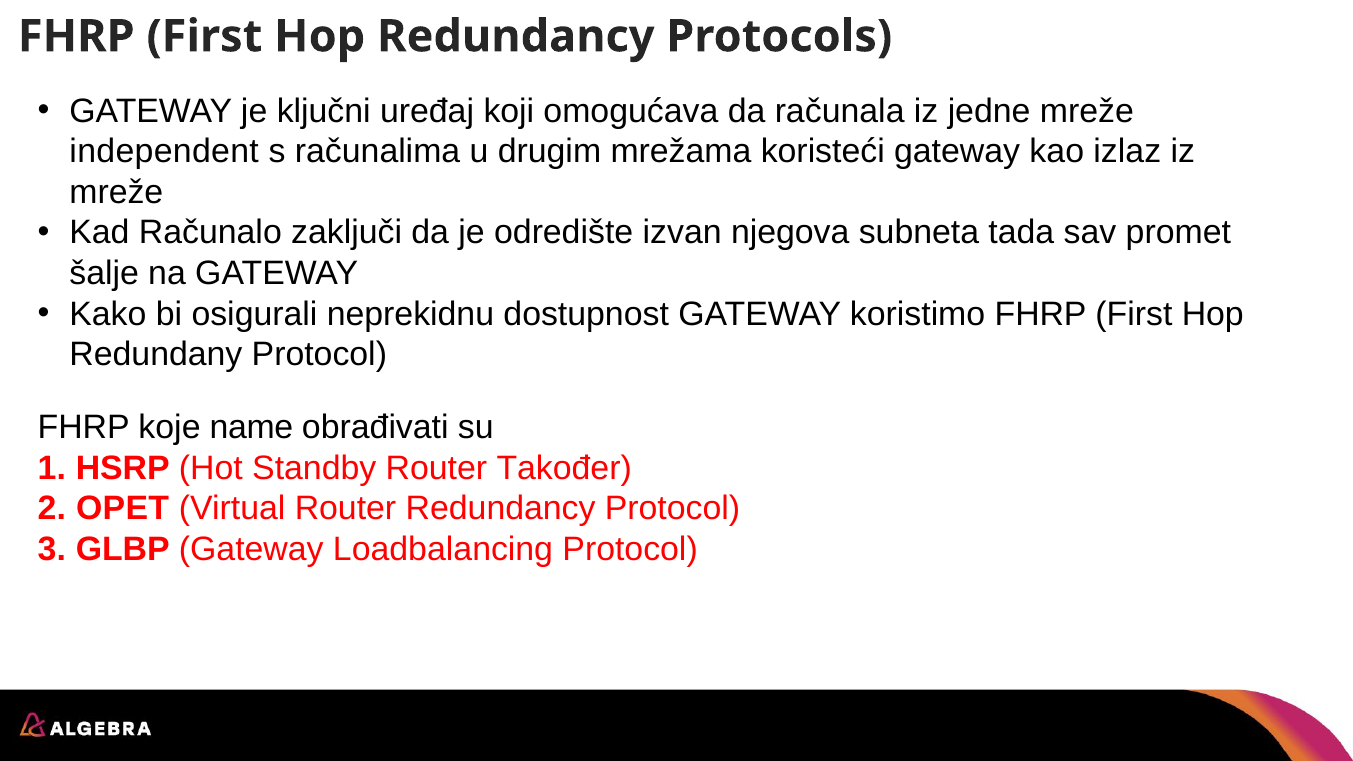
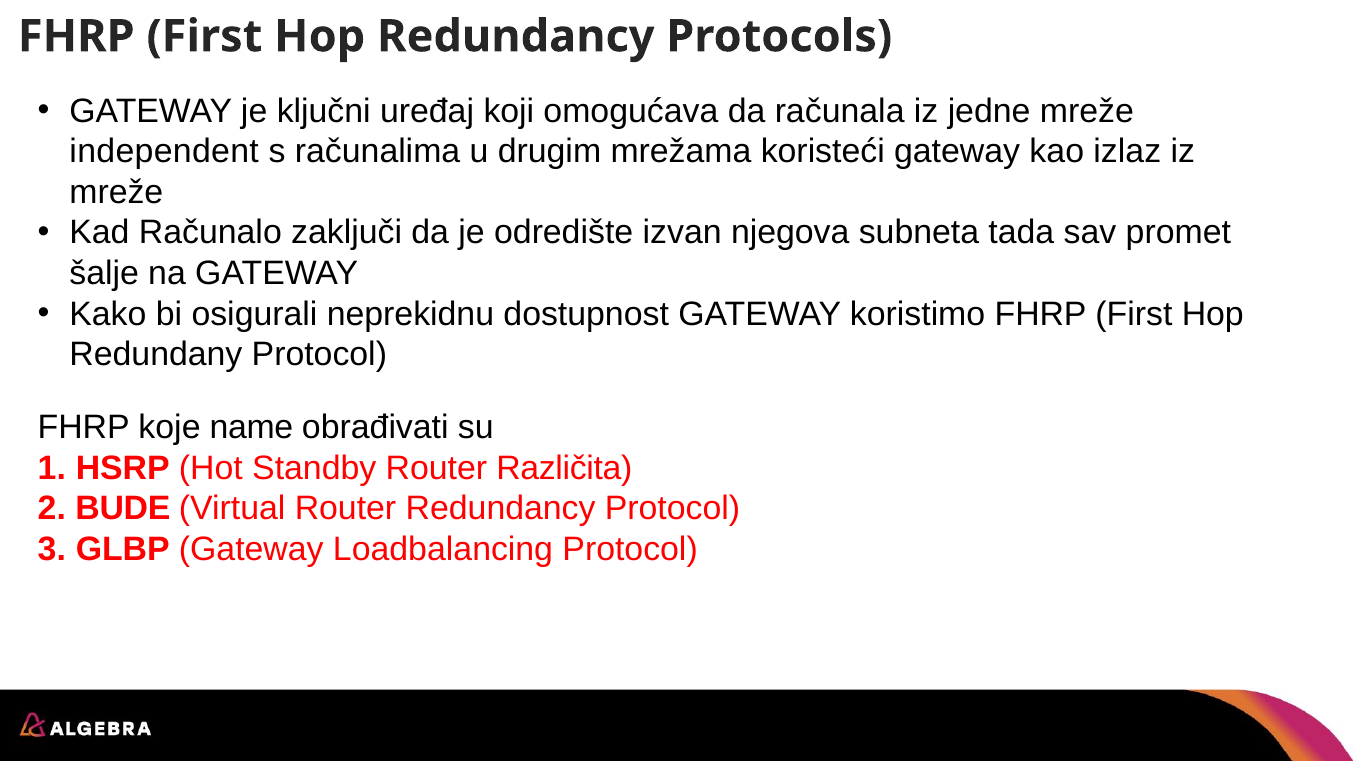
Također: Također -> Različita (564, 468)
OPET: OPET -> BUDE (123, 509)
